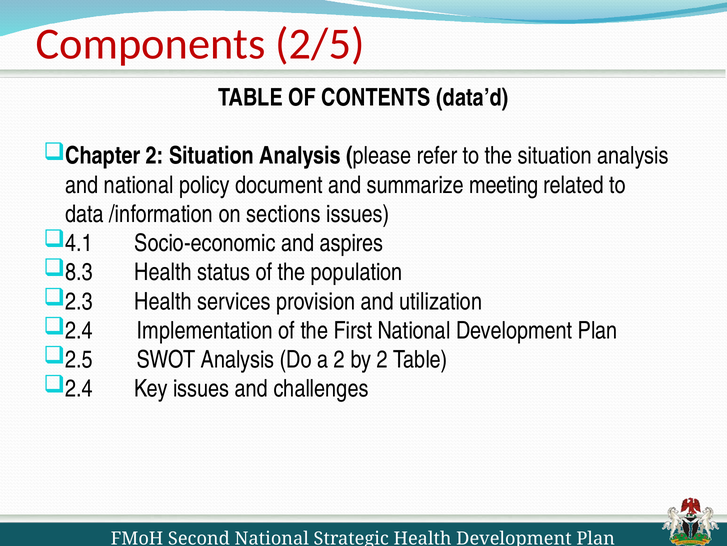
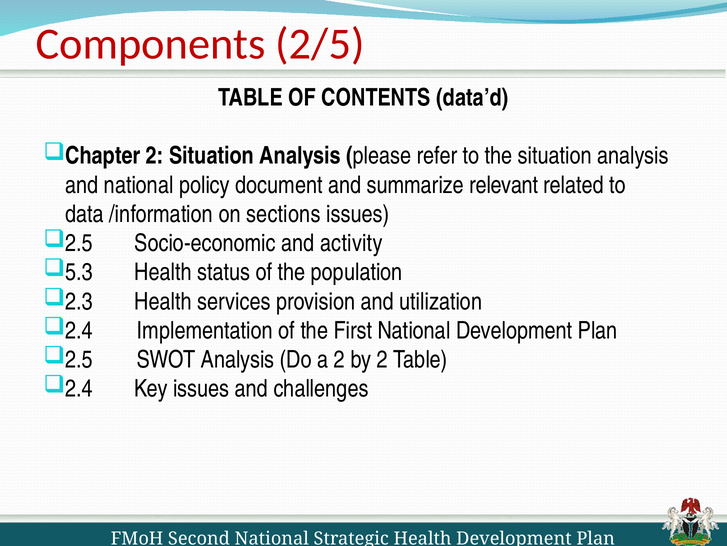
meeting: meeting -> relevant (504, 185)
4.1: 4.1 -> 2.5 (79, 243)
aspires: aspires -> activity (351, 243)
8.3: 8.3 -> 5.3 (79, 272)
